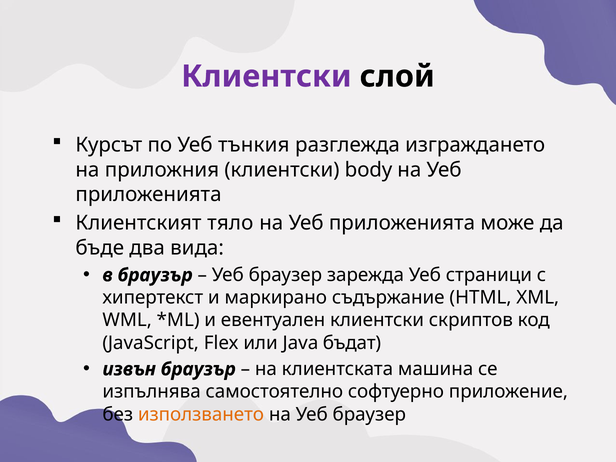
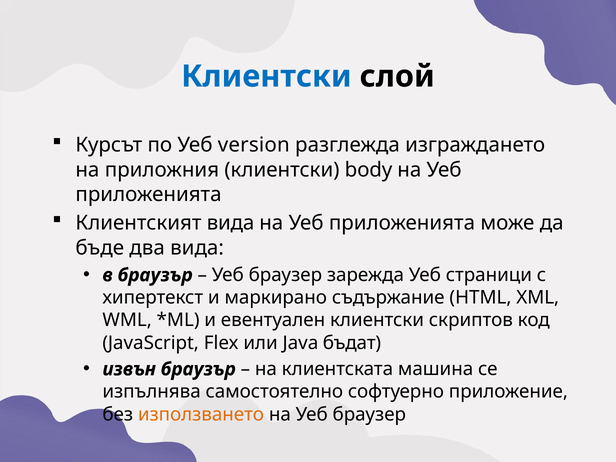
Клиентски colour: purple -> blue (266, 76)
тънкия: тънкия -> version (254, 145)
Клиентският тяло: тяло -> вида (230, 223)
